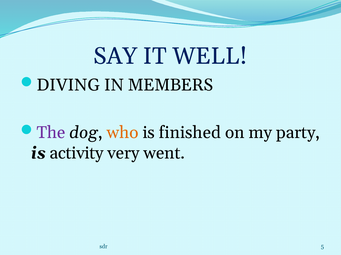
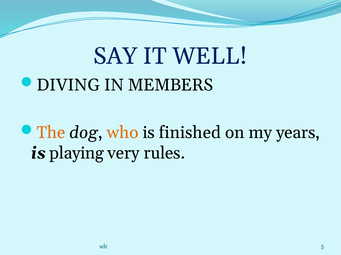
The colour: purple -> orange (51, 133)
party: party -> years (298, 133)
activity: activity -> playing (77, 153)
went: went -> rules (164, 153)
